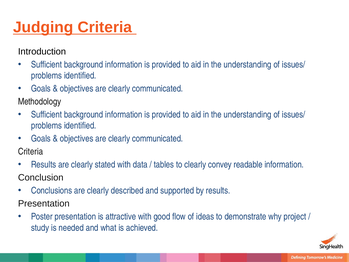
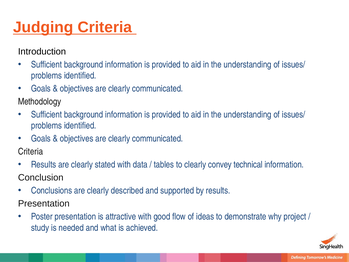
readable: readable -> technical (248, 165)
